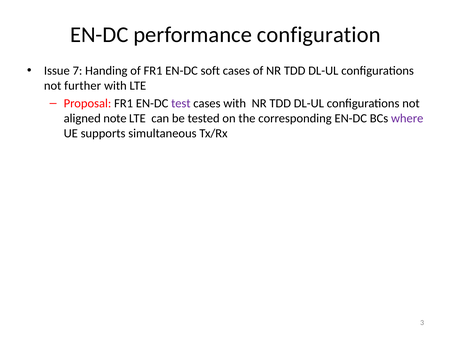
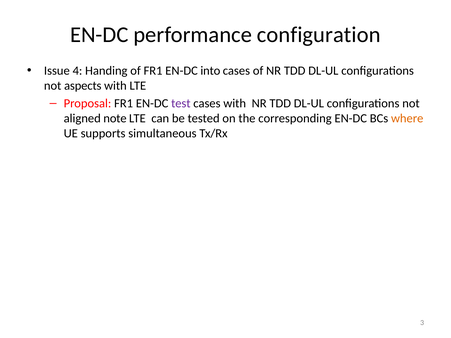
7: 7 -> 4 (77, 71)
soft: soft -> into (210, 71)
further: further -> aspects (83, 86)
where colour: purple -> orange (407, 118)
